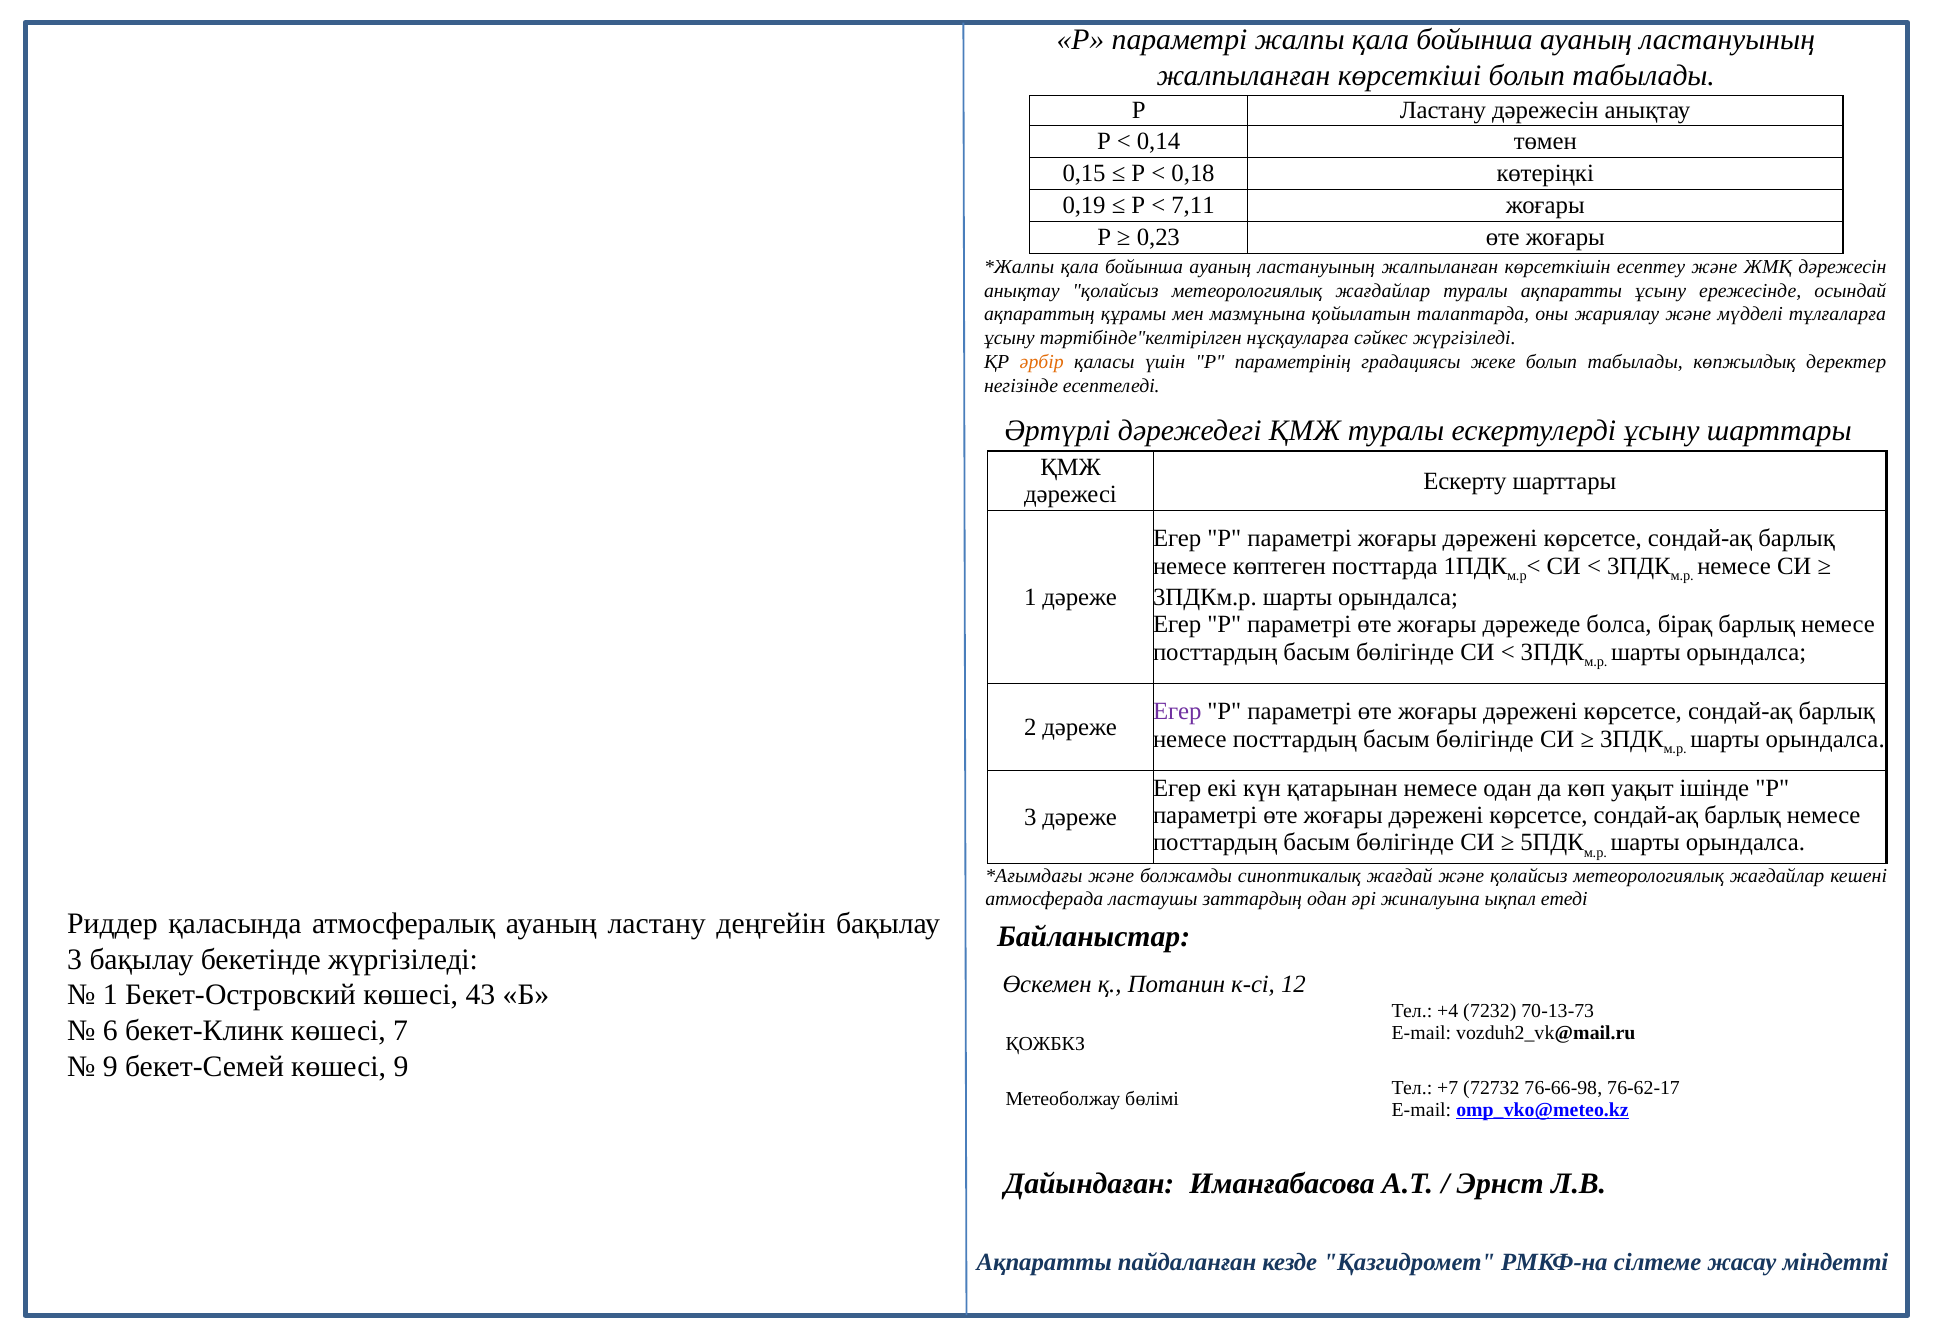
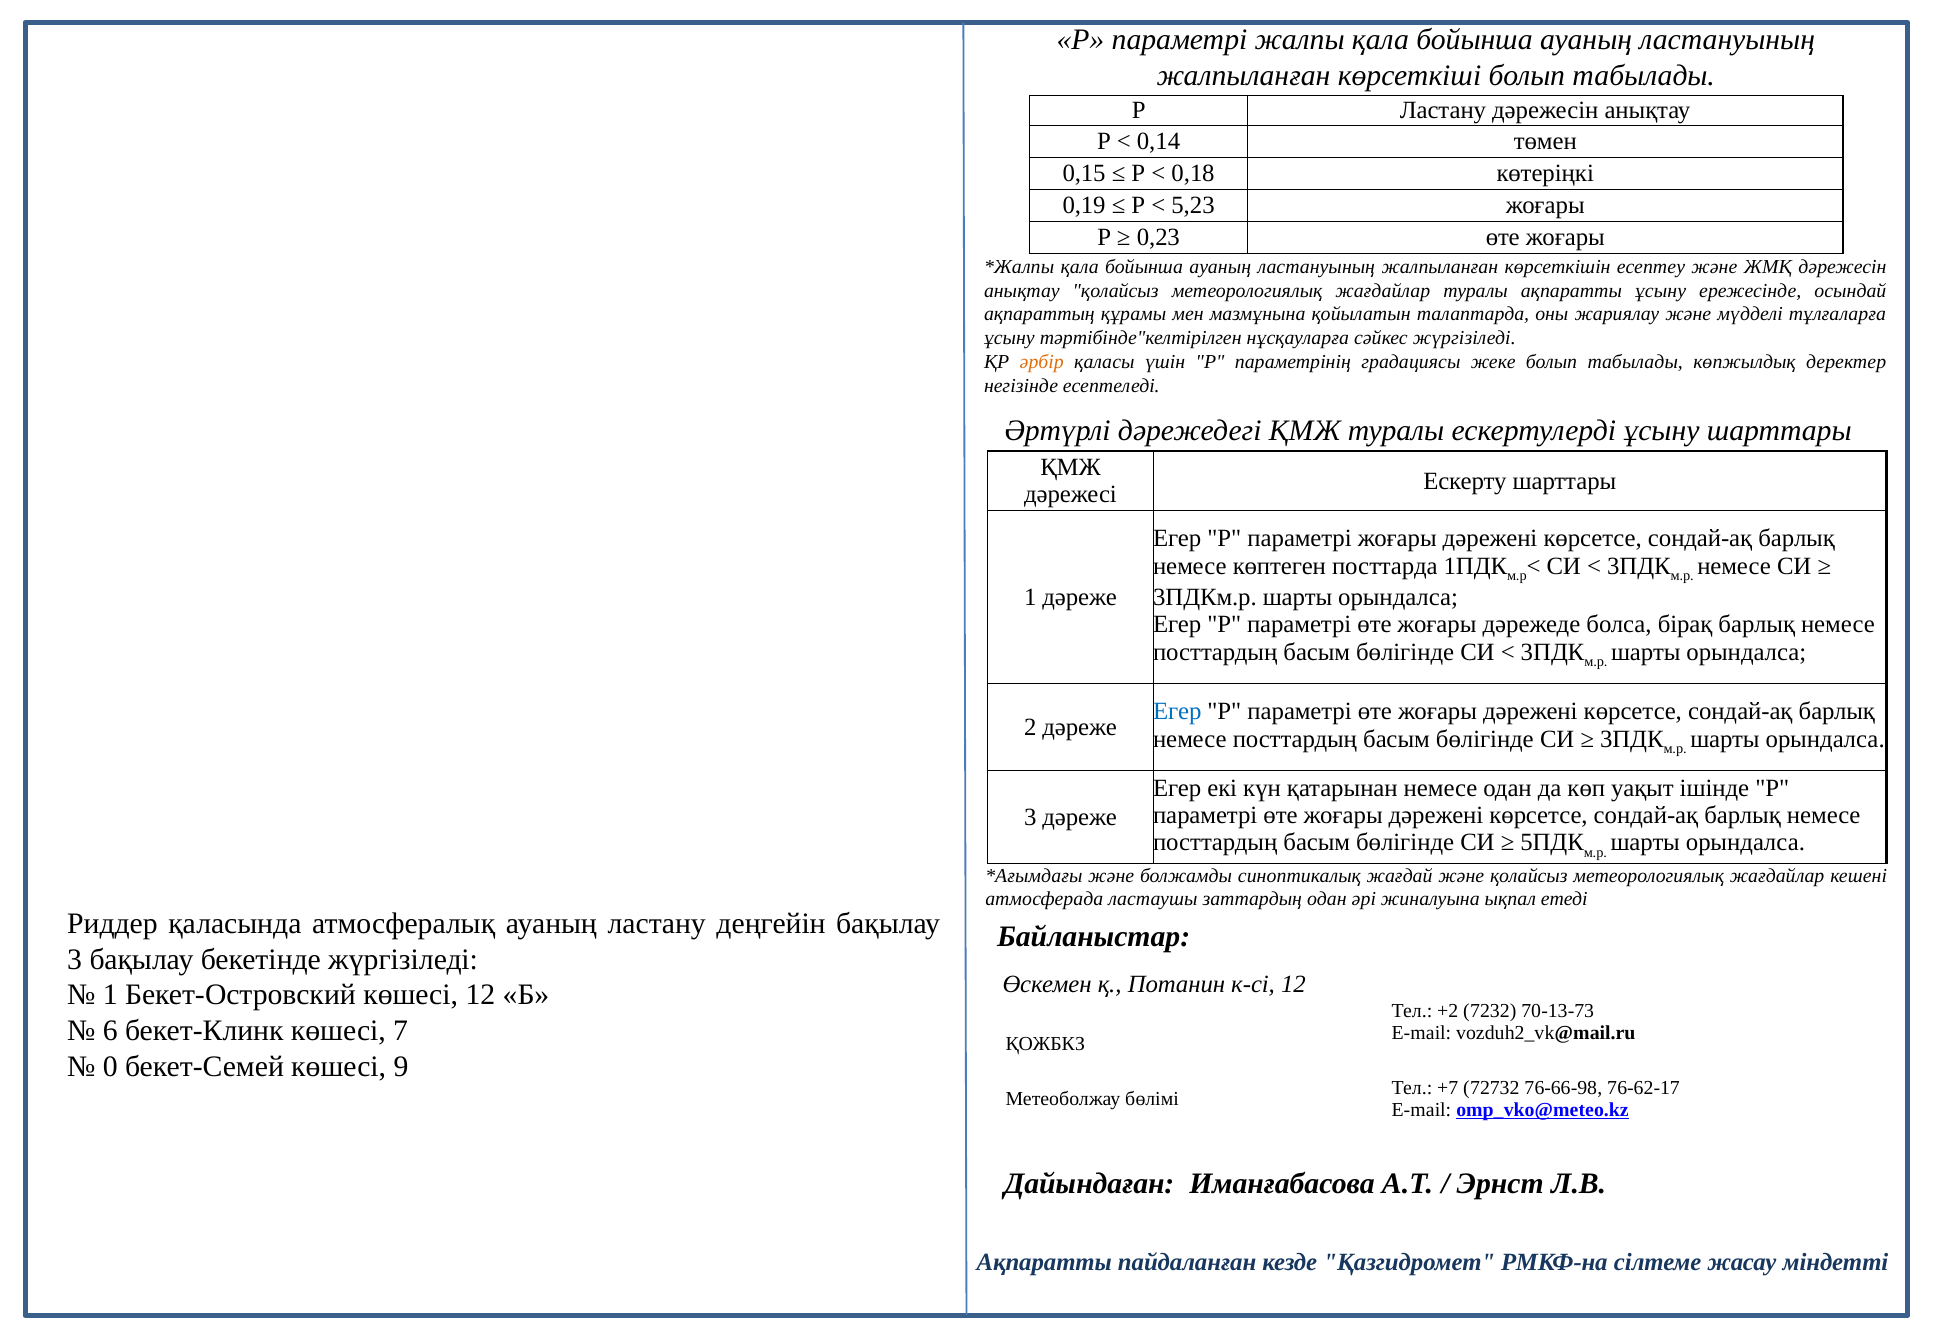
7,11: 7,11 -> 5,23 (1193, 205)
Егер colour: purple -> blue (1177, 712)
көшесі 43: 43 -> 12 (480, 995)
+4: +4 -> +2 (1448, 1011)
9: 9 -> 0 (110, 1067)
